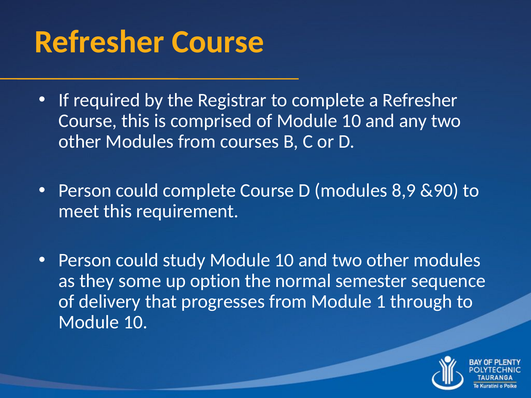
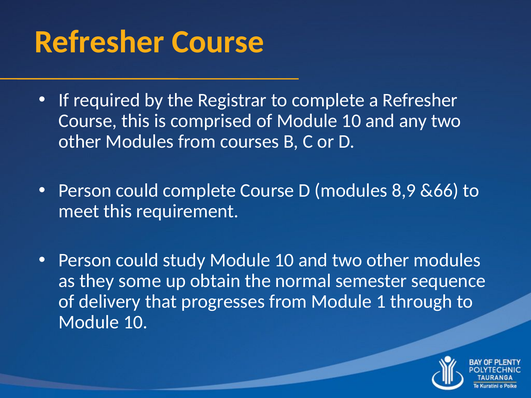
&90: &90 -> &66 (439, 191)
option: option -> obtain (215, 281)
